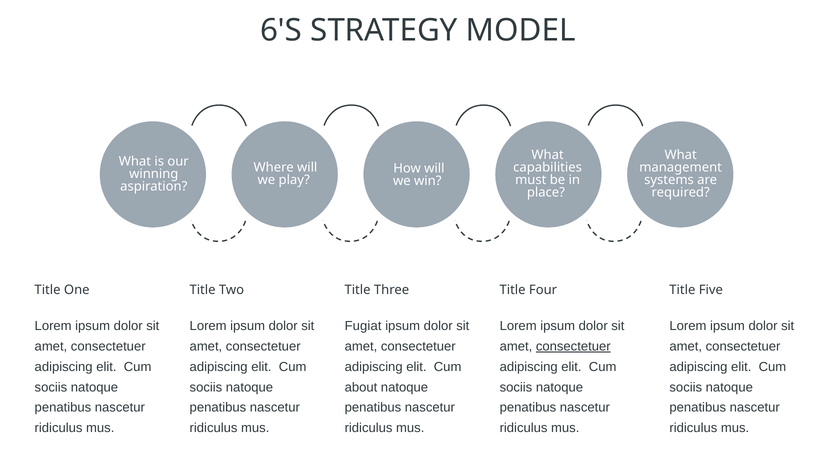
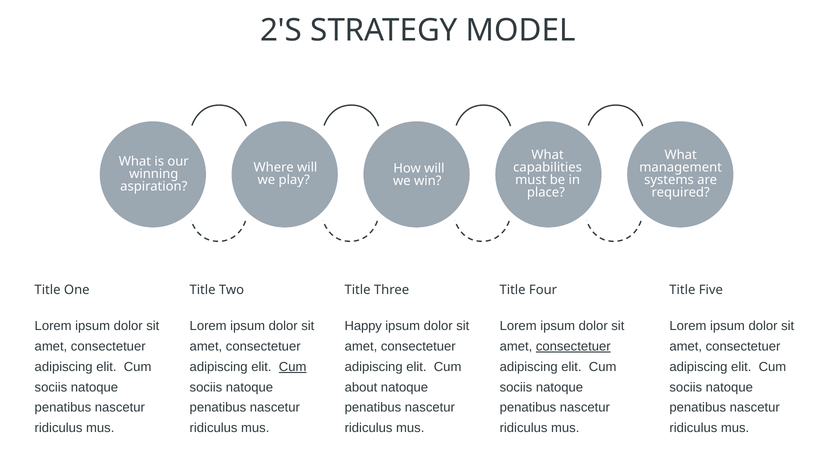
6'S: 6'S -> 2'S (281, 30)
Fugiat: Fugiat -> Happy (363, 326)
Cum underline: none -> present (293, 367)
